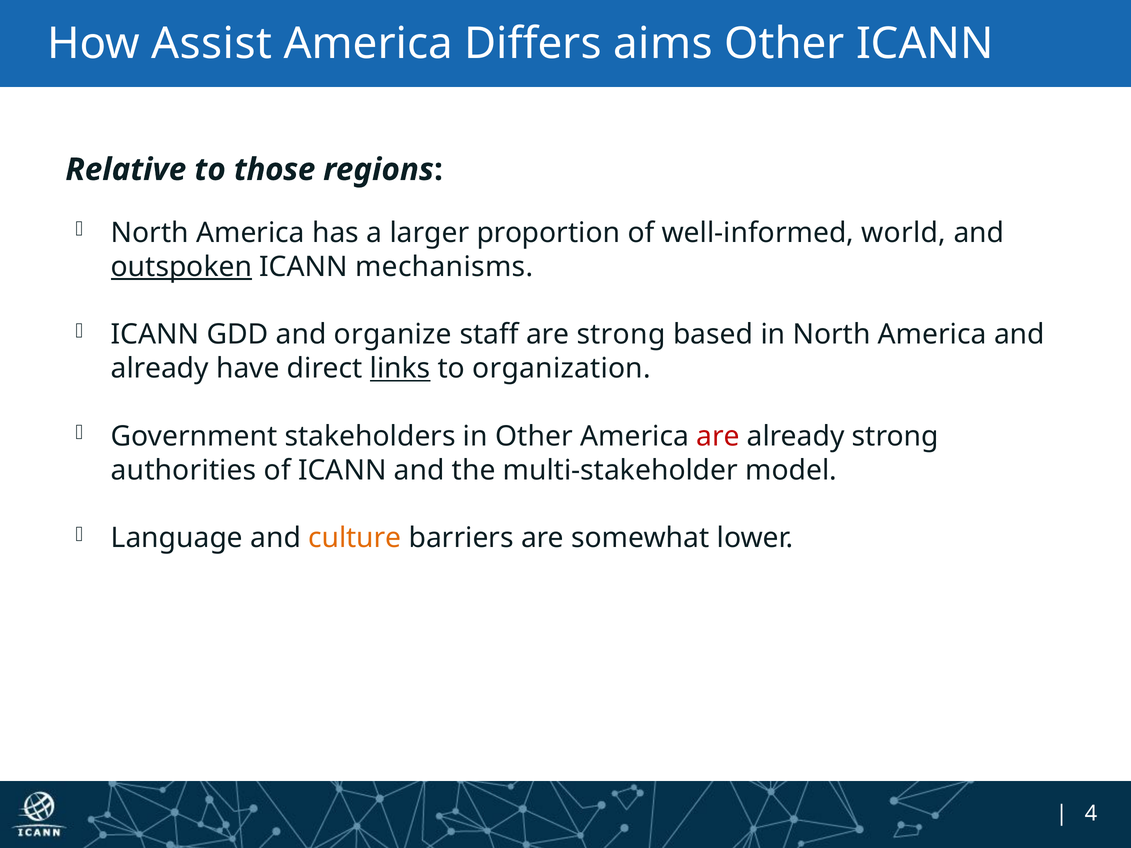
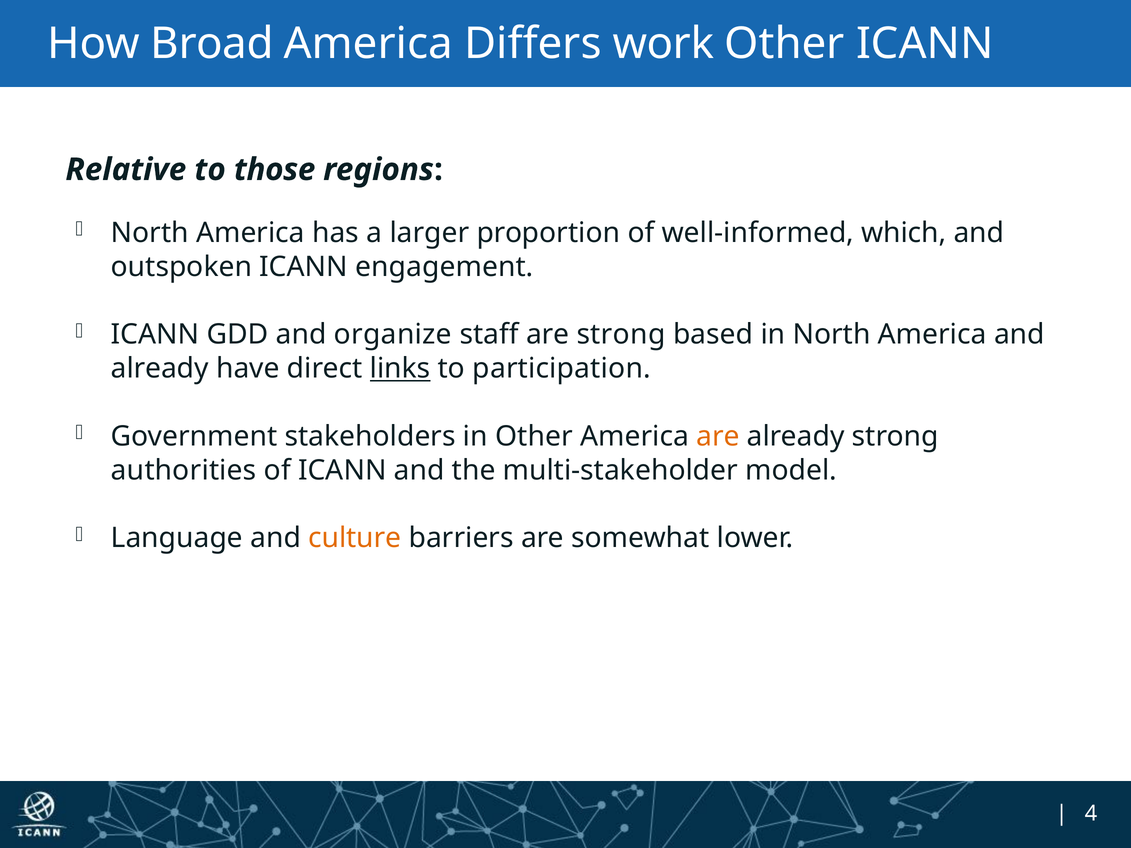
Assist: Assist -> Broad (212, 44)
aims: aims -> work (663, 44)
world: world -> which (904, 233)
outspoken underline: present -> none (181, 267)
mechanisms: mechanisms -> engagement (444, 267)
organization: organization -> participation (562, 369)
are colour: red -> orange (718, 436)
